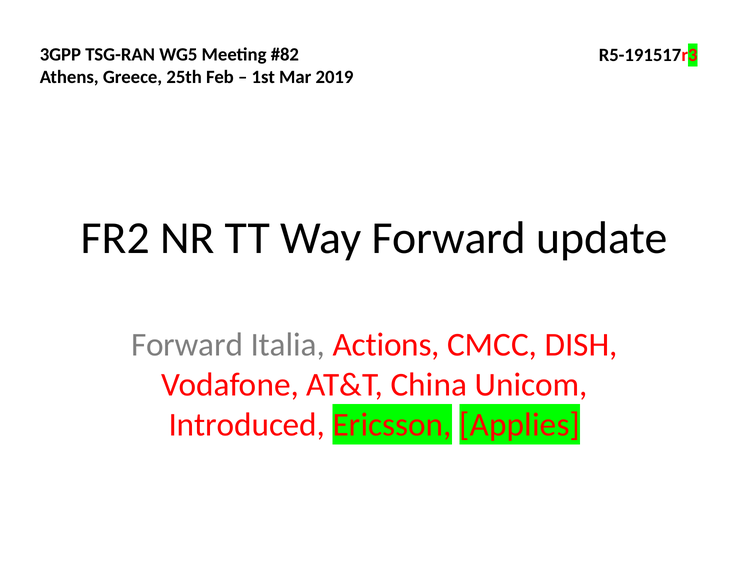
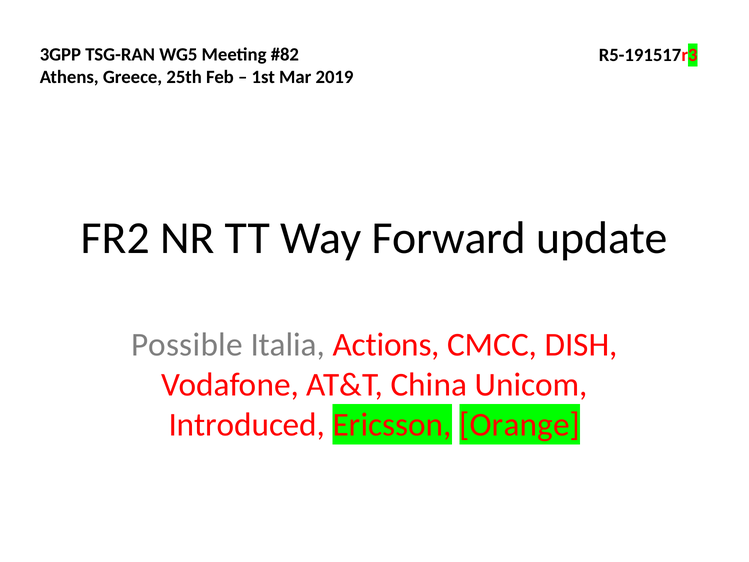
Forward: Forward -> Possible (187, 344)
Applies: Applies -> Orange (520, 424)
